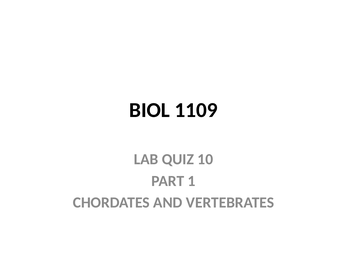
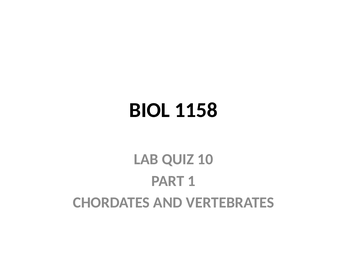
1109: 1109 -> 1158 (196, 110)
